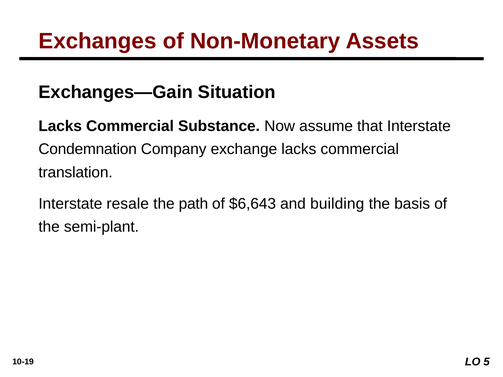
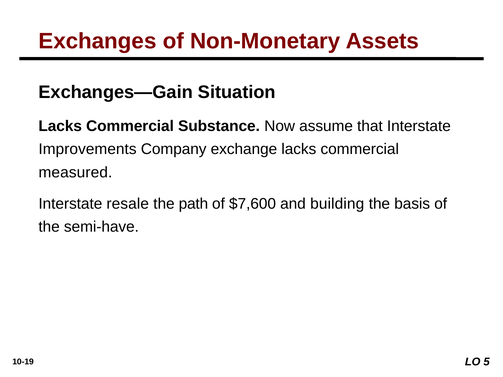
Condemnation: Condemnation -> Improvements (88, 149)
translation: translation -> measured (75, 172)
$6,643: $6,643 -> $7,600 (253, 204)
semi-plant: semi-plant -> semi-have (101, 227)
